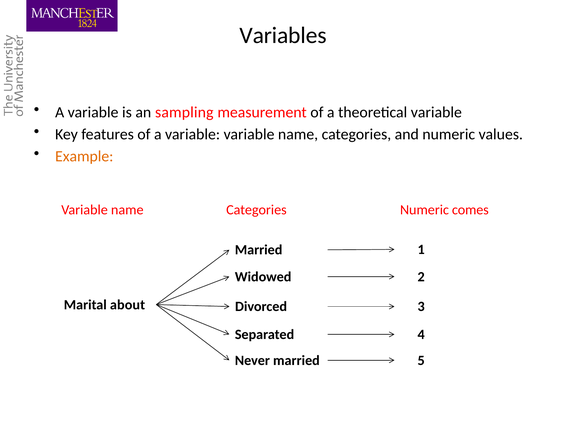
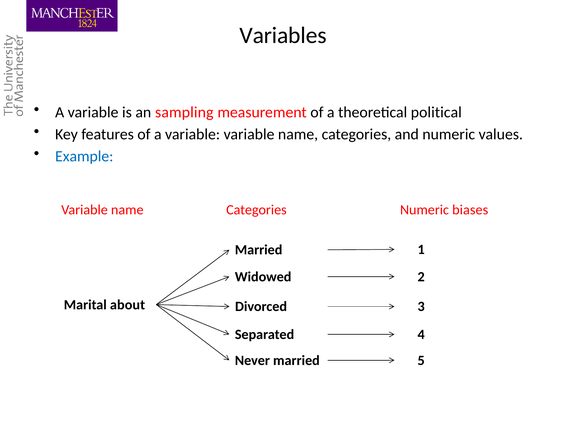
theoretical variable: variable -> political (436, 112)
Example colour: orange -> blue (84, 156)
comes: comes -> biases (470, 210)
